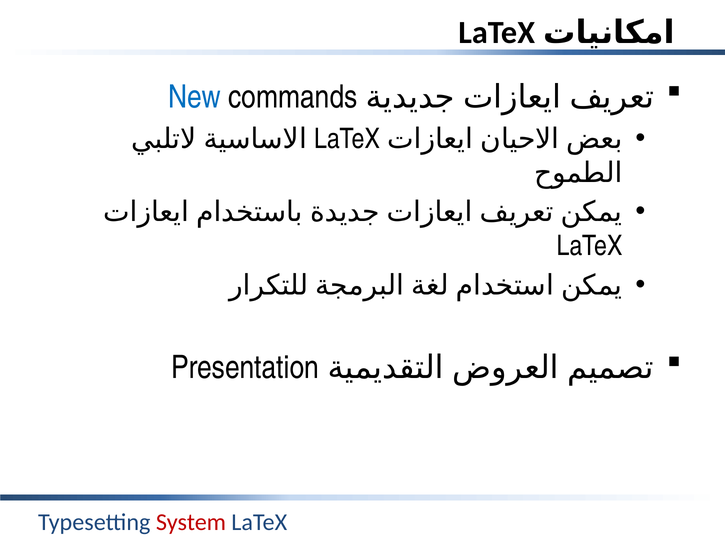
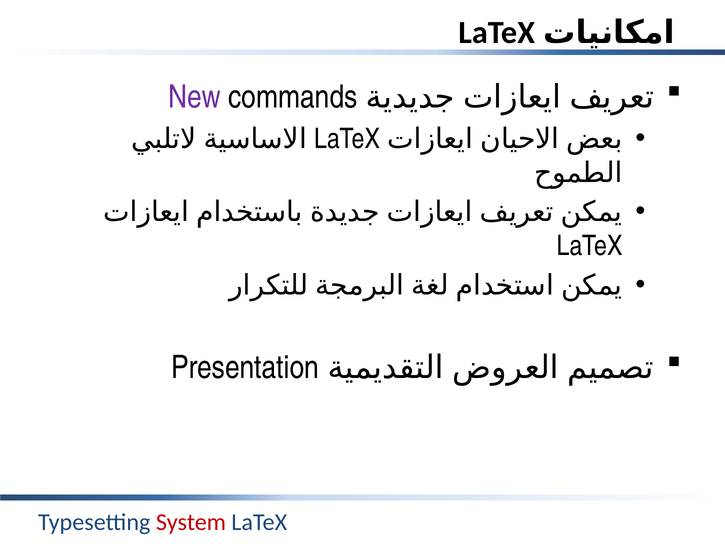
New colour: blue -> purple (195, 97)
